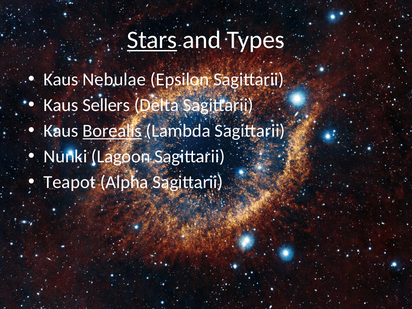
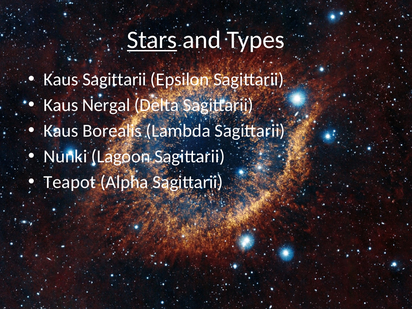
Kaus Nebulae: Nebulae -> Sagittarii (114, 80)
Sellers: Sellers -> Nergal (106, 105)
Borealis underline: present -> none (112, 131)
